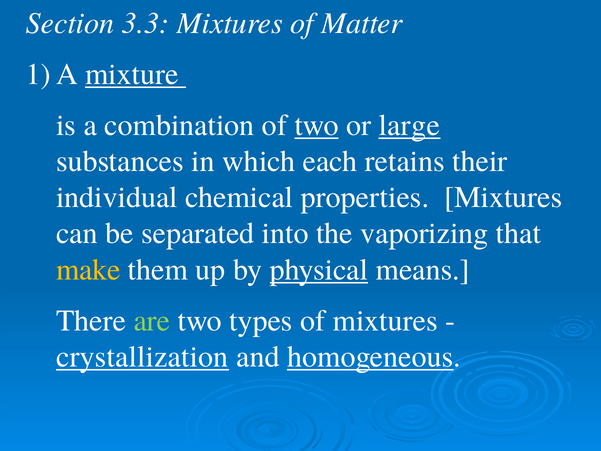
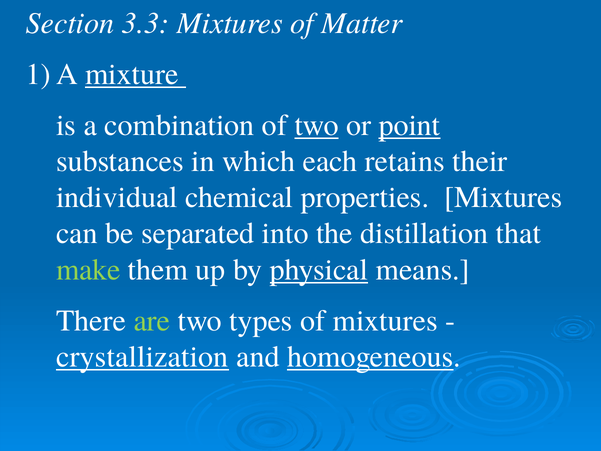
large: large -> point (409, 125)
vaporizing: vaporizing -> distillation (424, 233)
make colour: yellow -> light green (88, 270)
